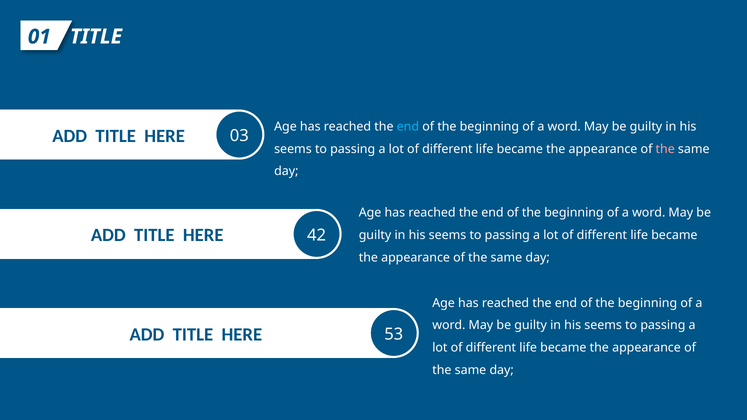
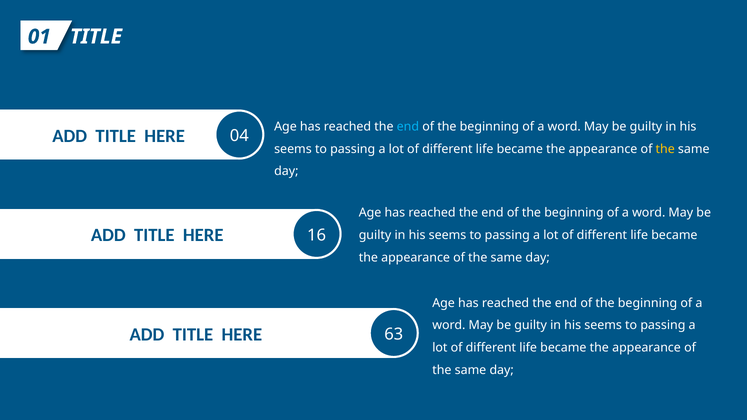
03: 03 -> 04 (239, 136)
the colour: pink -> yellow (665, 149)
42: 42 -> 16 (317, 235)
53: 53 -> 63 (394, 334)
